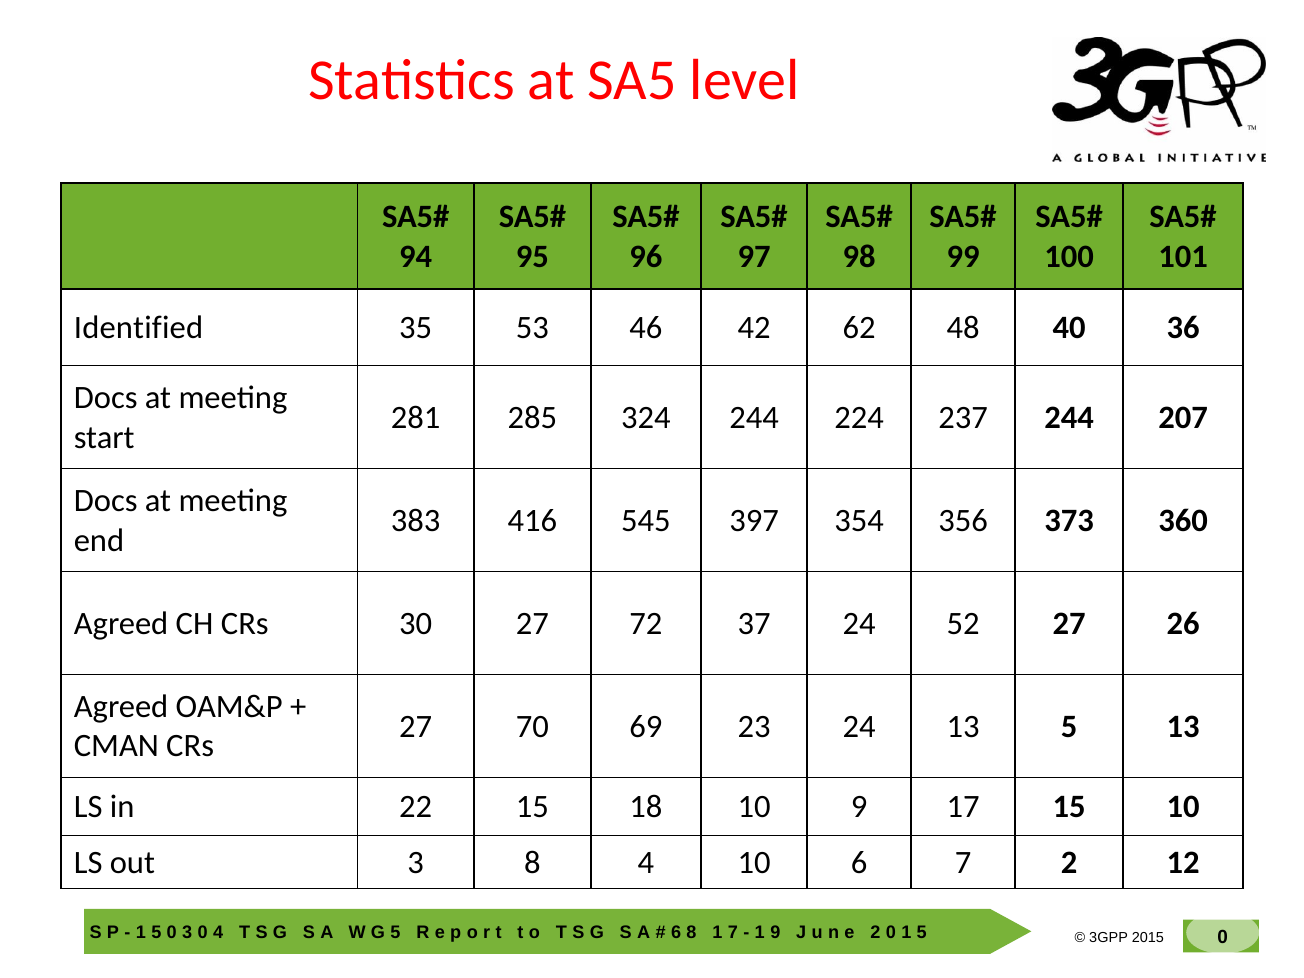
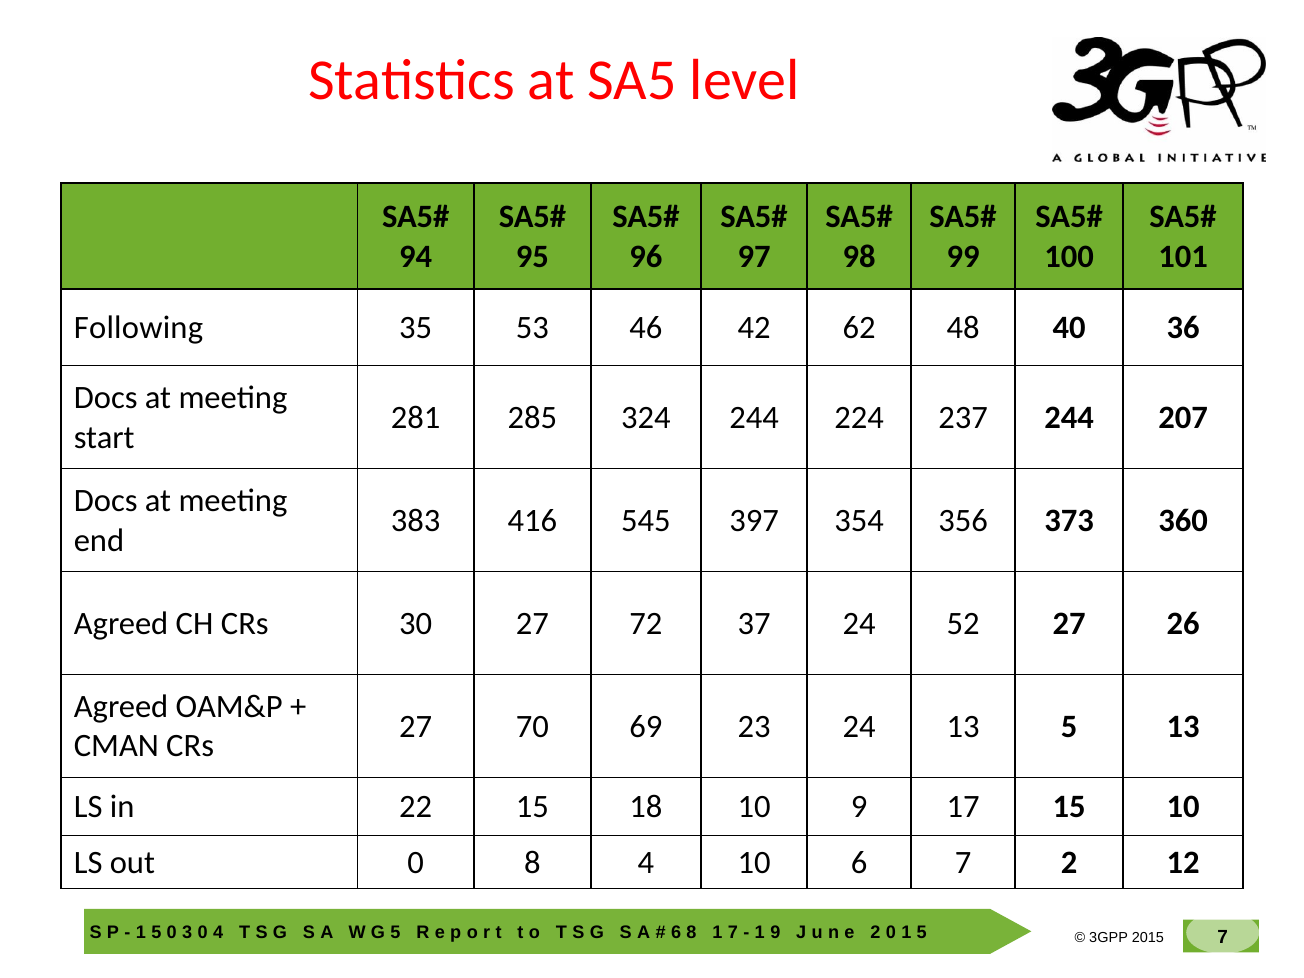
Identified: Identified -> Following (139, 328)
out 3: 3 -> 0 (416, 862)
0: 0 -> 7 (1223, 937)
